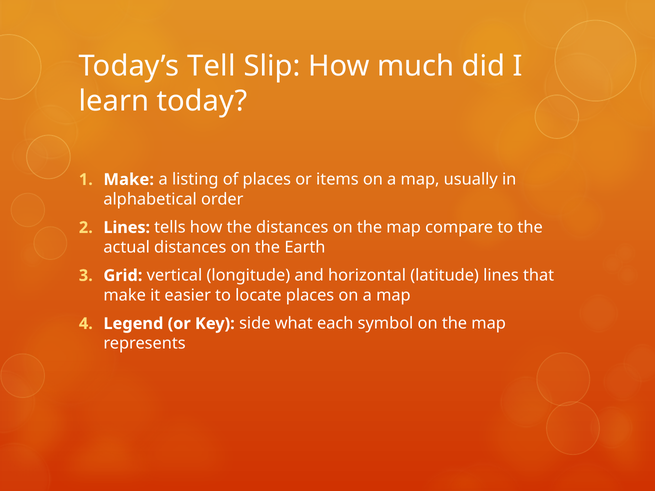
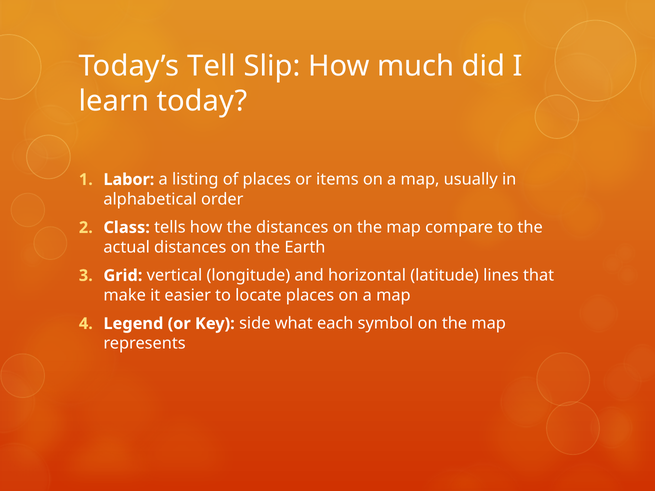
Make: Make -> Labor (129, 180)
Lines: Lines -> Class (127, 228)
